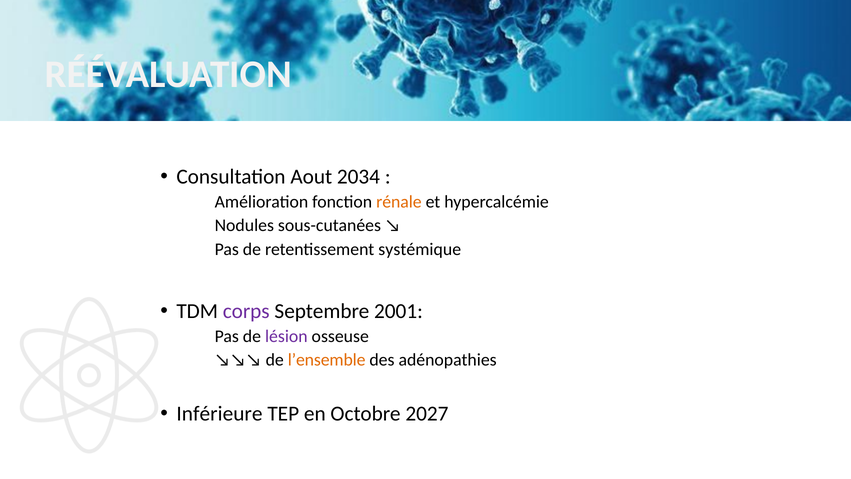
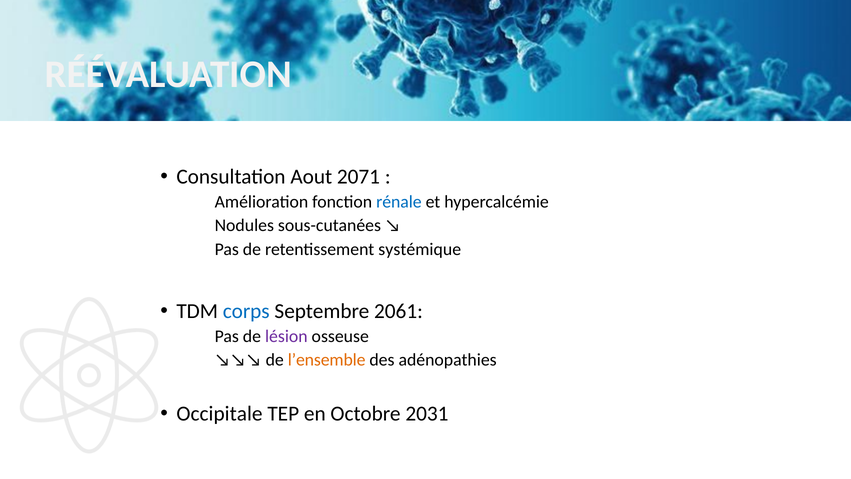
2034: 2034 -> 2071 (358, 176)
rénale colour: orange -> blue (399, 202)
corps colour: purple -> blue (246, 311)
2001: 2001 -> 2061 (398, 311)
Inférieure: Inférieure -> Occipitale (219, 413)
2027: 2027 -> 2031 (427, 413)
